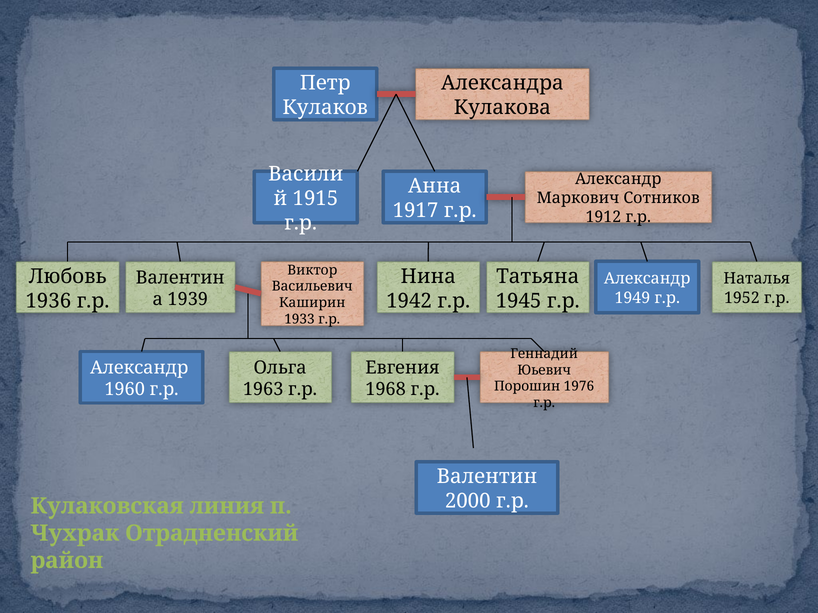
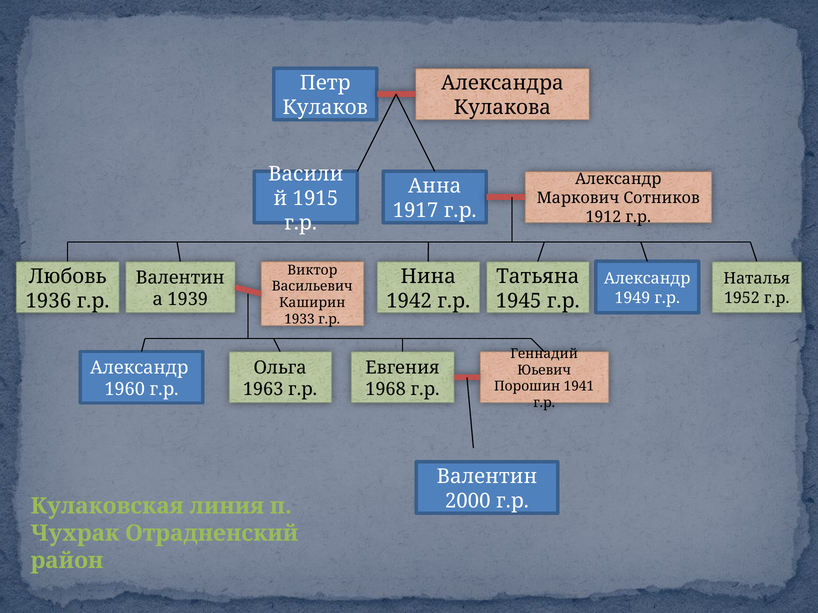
1976: 1976 -> 1941 (579, 387)
